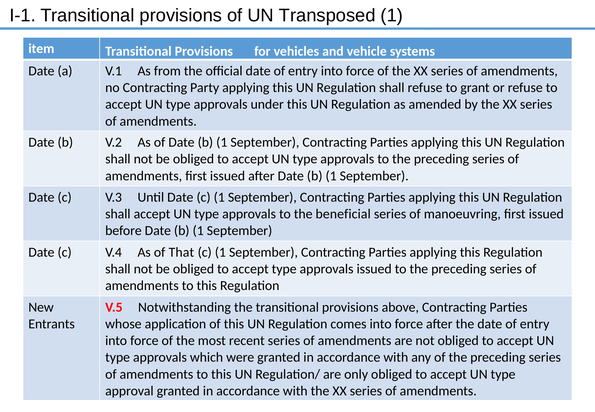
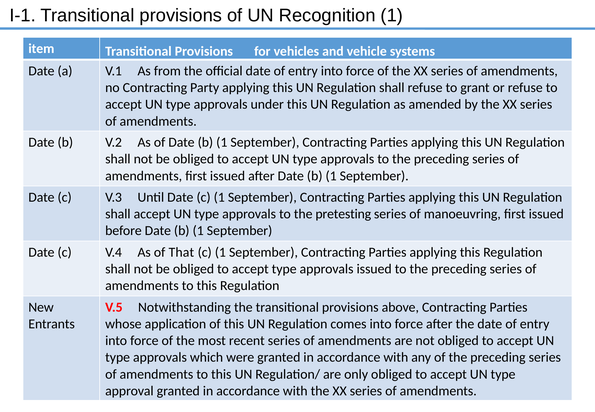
Transposed: Transposed -> Recognition (327, 15)
beneficial: beneficial -> pretesting (343, 214)
